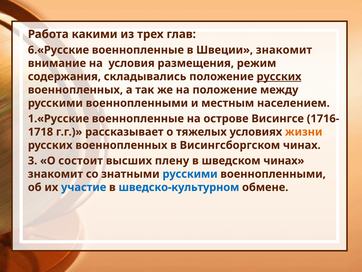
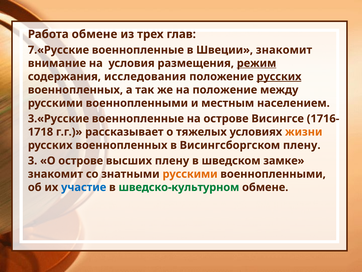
Работа какими: какими -> обмене (94, 34)
6.«Русские: 6.«Русские -> 7.«Русские (58, 50)
режим underline: none -> present (257, 63)
складывались: складывались -> исследования (145, 76)
1.«Русские: 1.«Русские -> 3.«Русские (58, 118)
Висингсборгском чинах: чинах -> плену (302, 145)
О состоит: состоит -> острове (81, 160)
шведском чинах: чинах -> замке (284, 160)
русскими colour: blue -> orange (190, 174)
шведско-культурном colour: blue -> green (179, 187)
